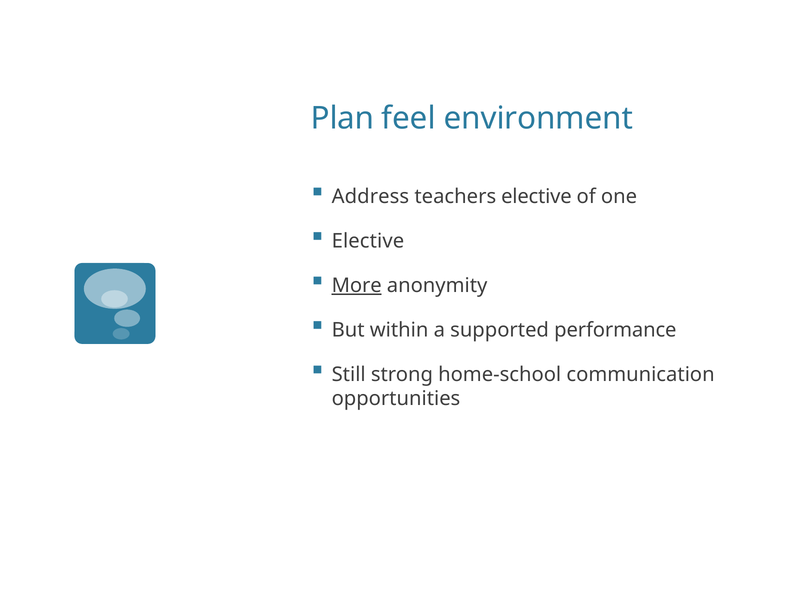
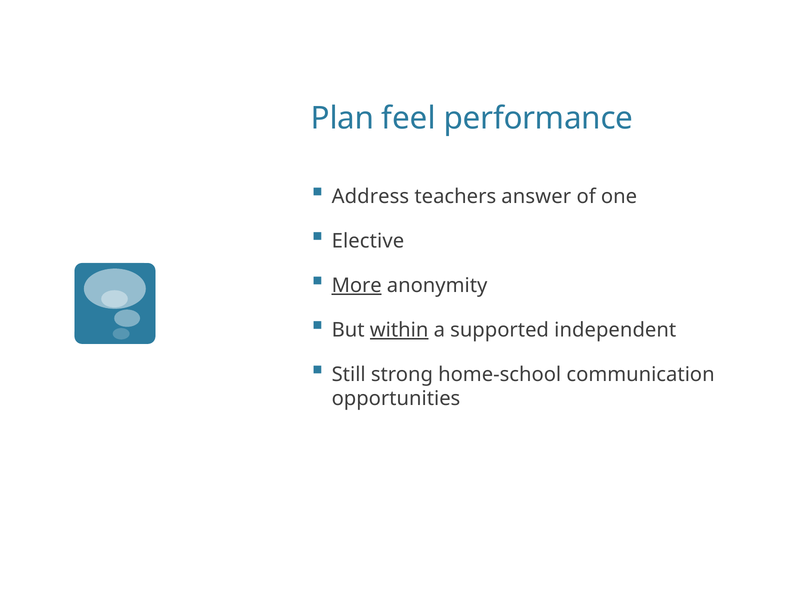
environment: environment -> performance (538, 118)
teachers elective: elective -> answer (536, 196)
within underline: none -> present (399, 330)
performance: performance -> independent (615, 330)
